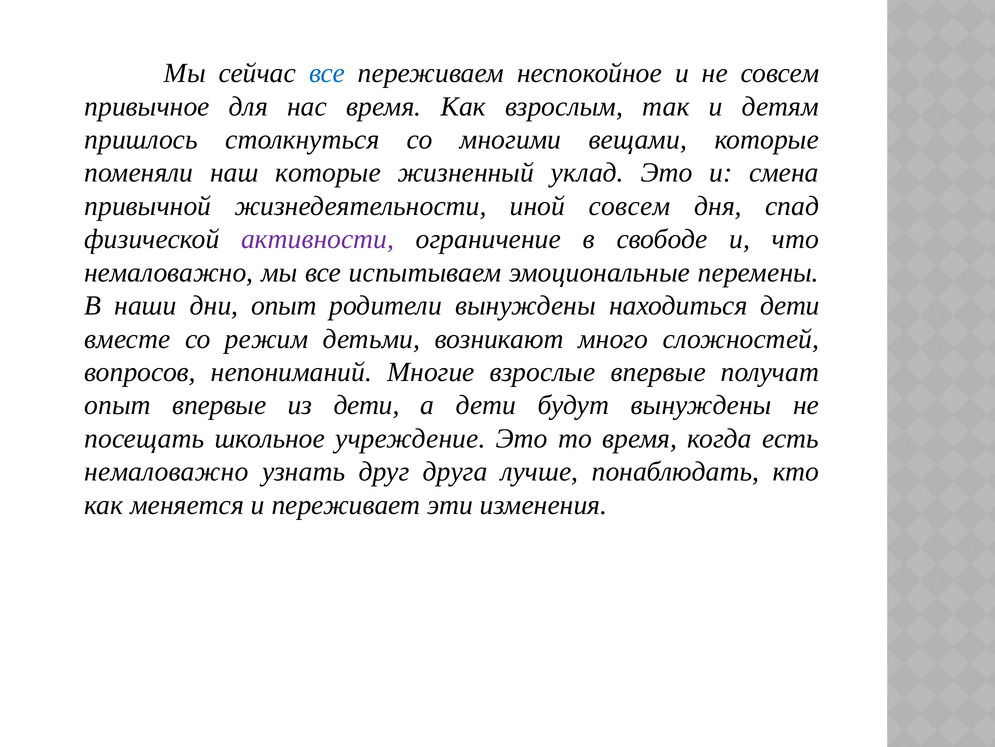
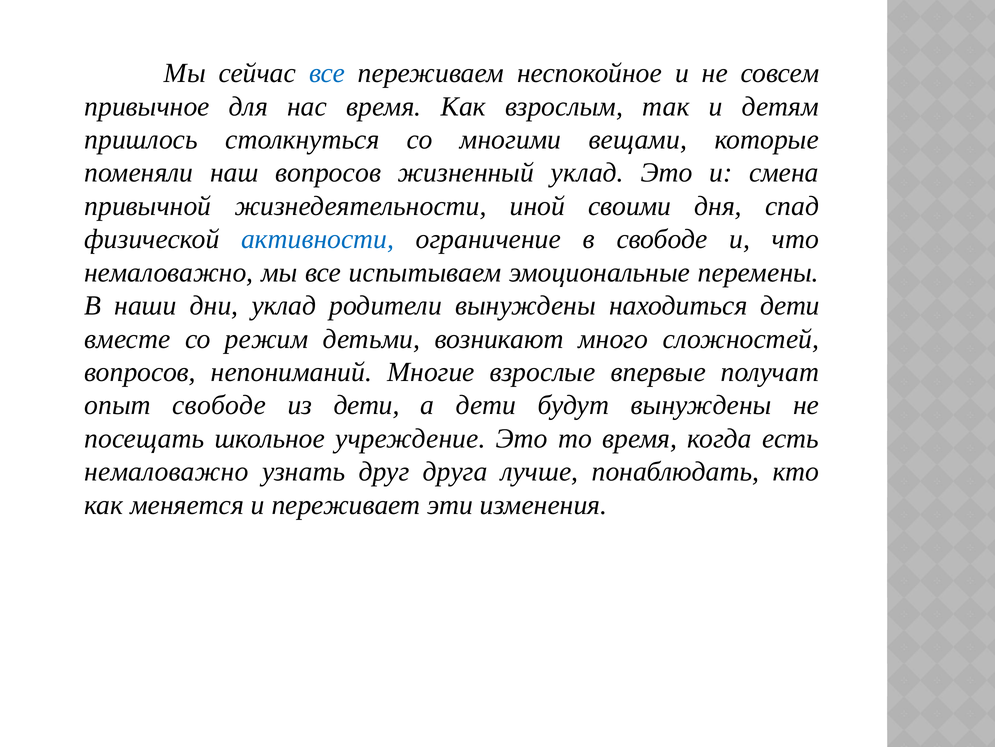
наш которые: которые -> вопросов (328, 173)
иной совсем: совсем -> своими (630, 206)
активности colour: purple -> blue (318, 239)
дни опыт: опыт -> уклад (284, 305)
опыт впервые: впервые -> свободе (219, 405)
